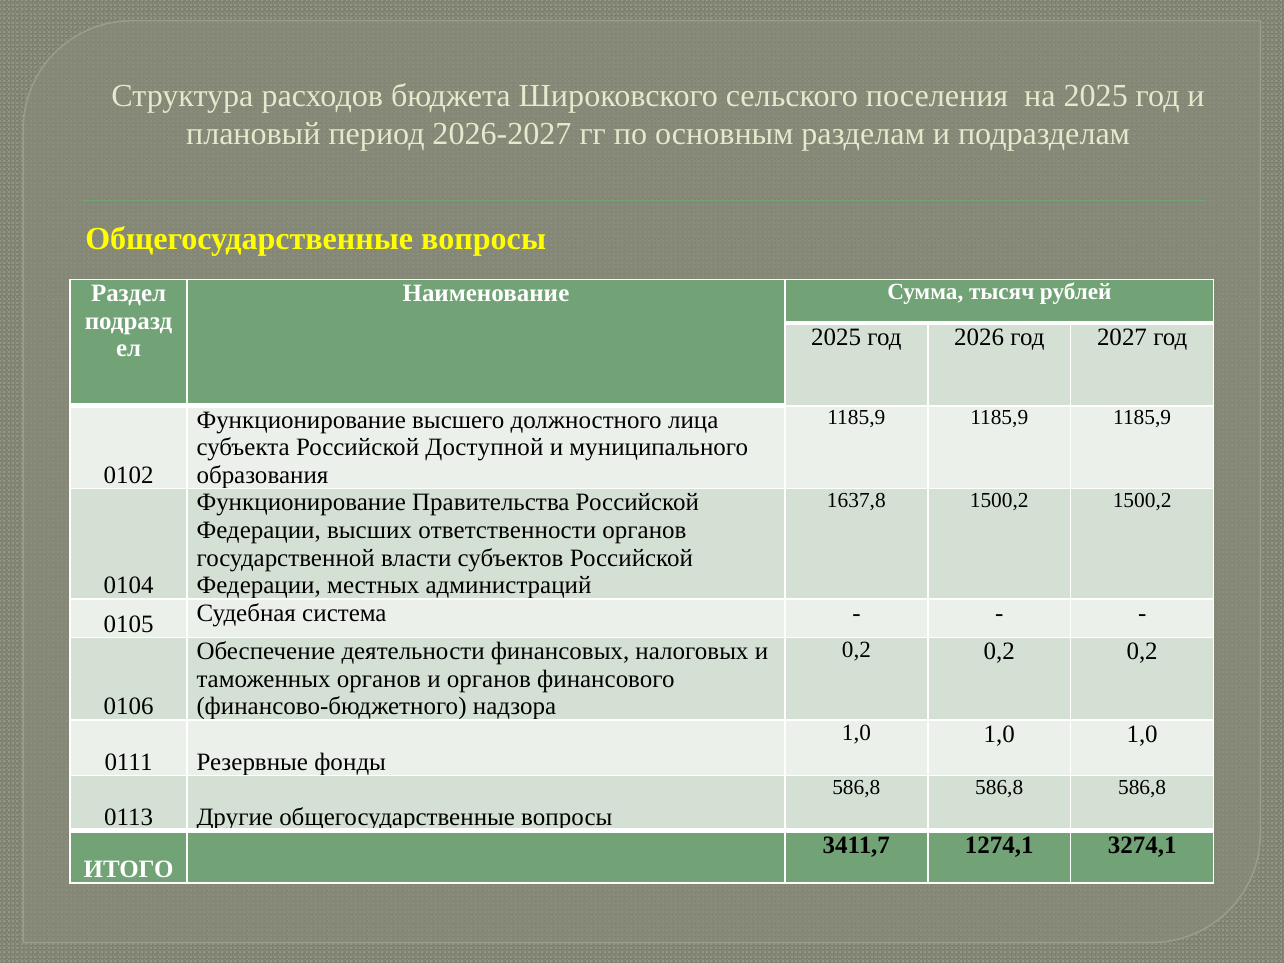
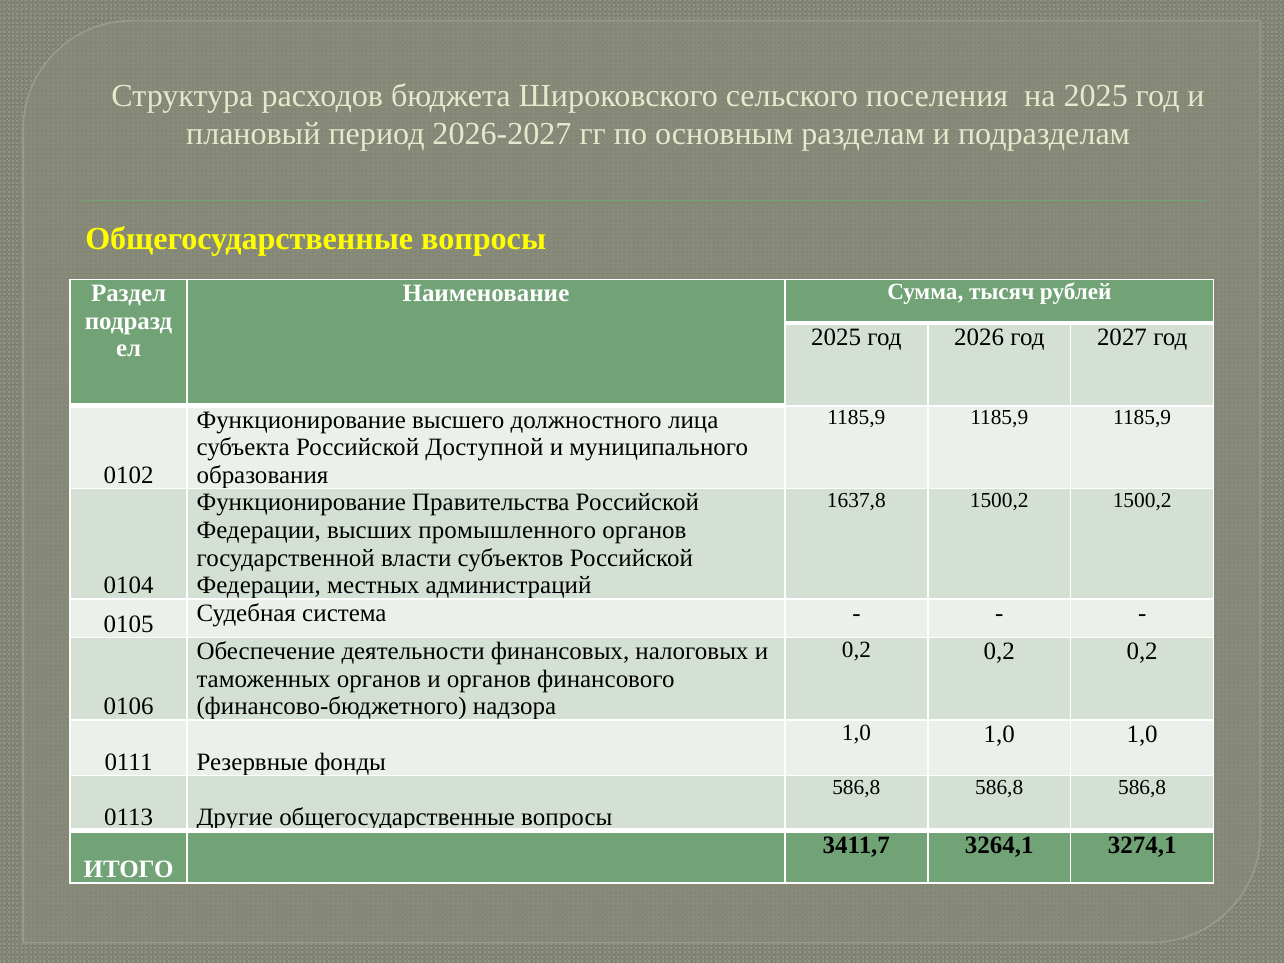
ответственности: ответственности -> промышленного (507, 530)
1274,1: 1274,1 -> 3264,1 (999, 845)
